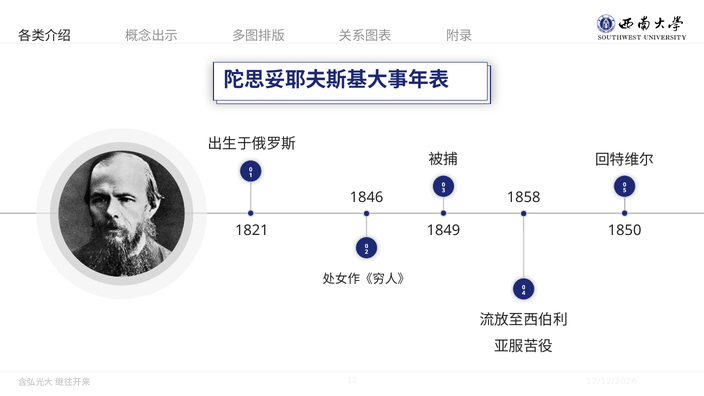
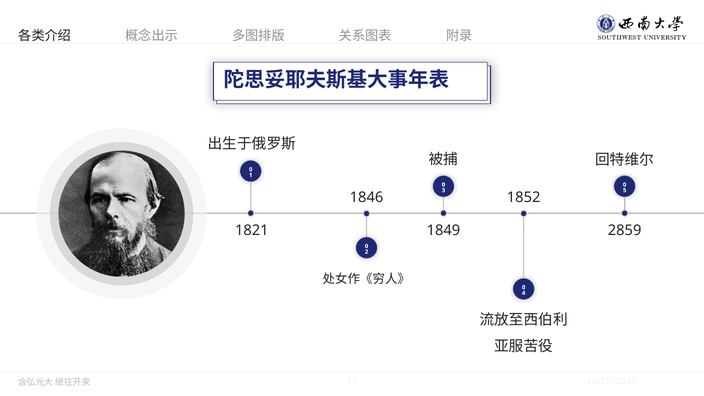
1858: 1858 -> 1852 (524, 198)
1850: 1850 -> 2859 (625, 230)
